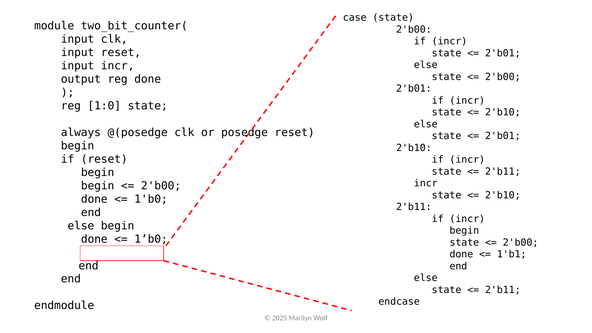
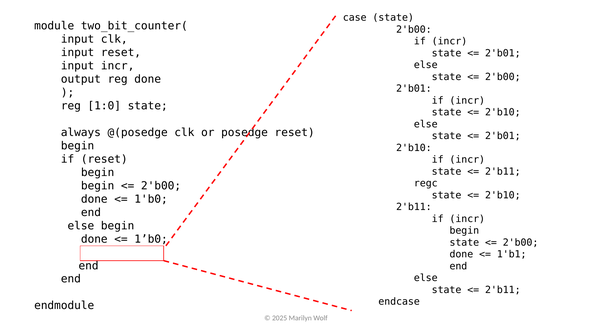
incr: incr -> regc (426, 183)
